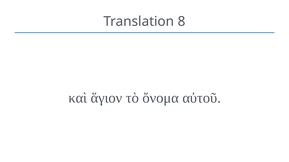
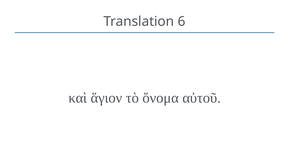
8: 8 -> 6 (182, 21)
